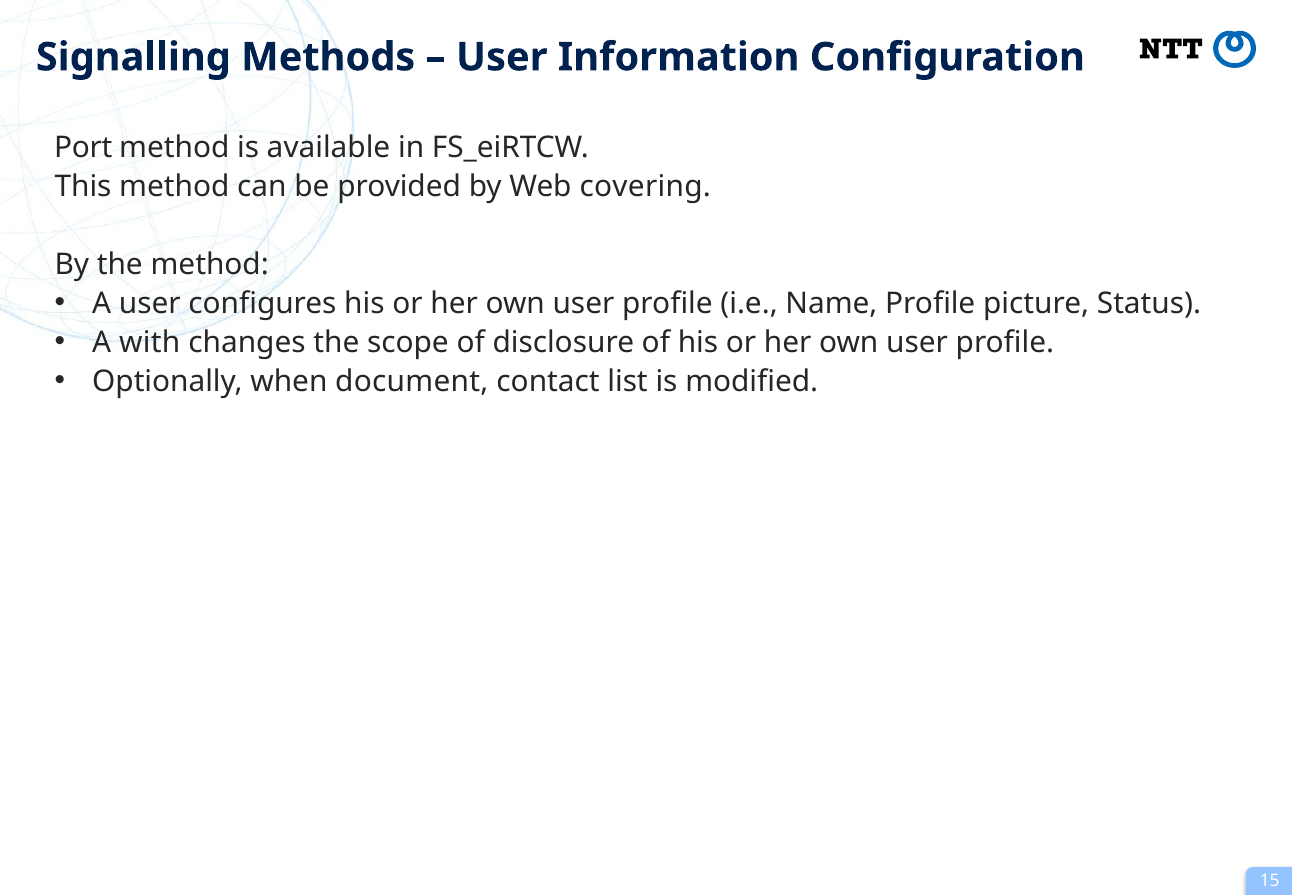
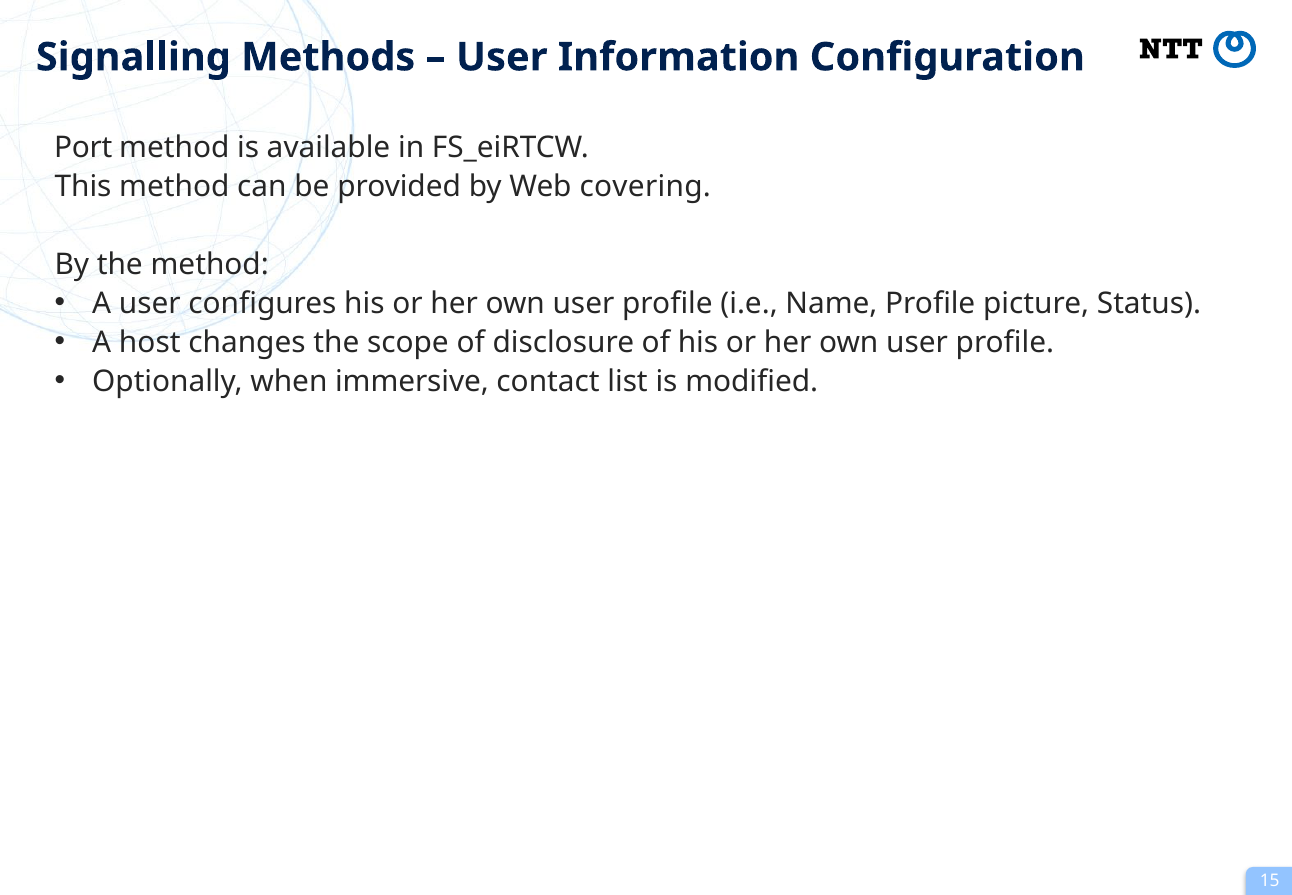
with: with -> host (150, 342)
document: document -> immersive (412, 381)
